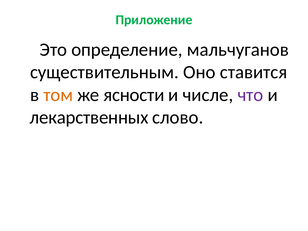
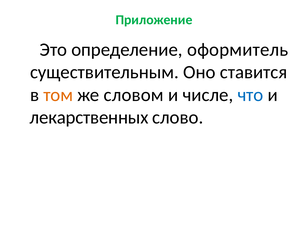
мальчуганов: мальчуганов -> оформитель (238, 50)
ясности: ясности -> словом (134, 95)
что colour: purple -> blue (250, 95)
